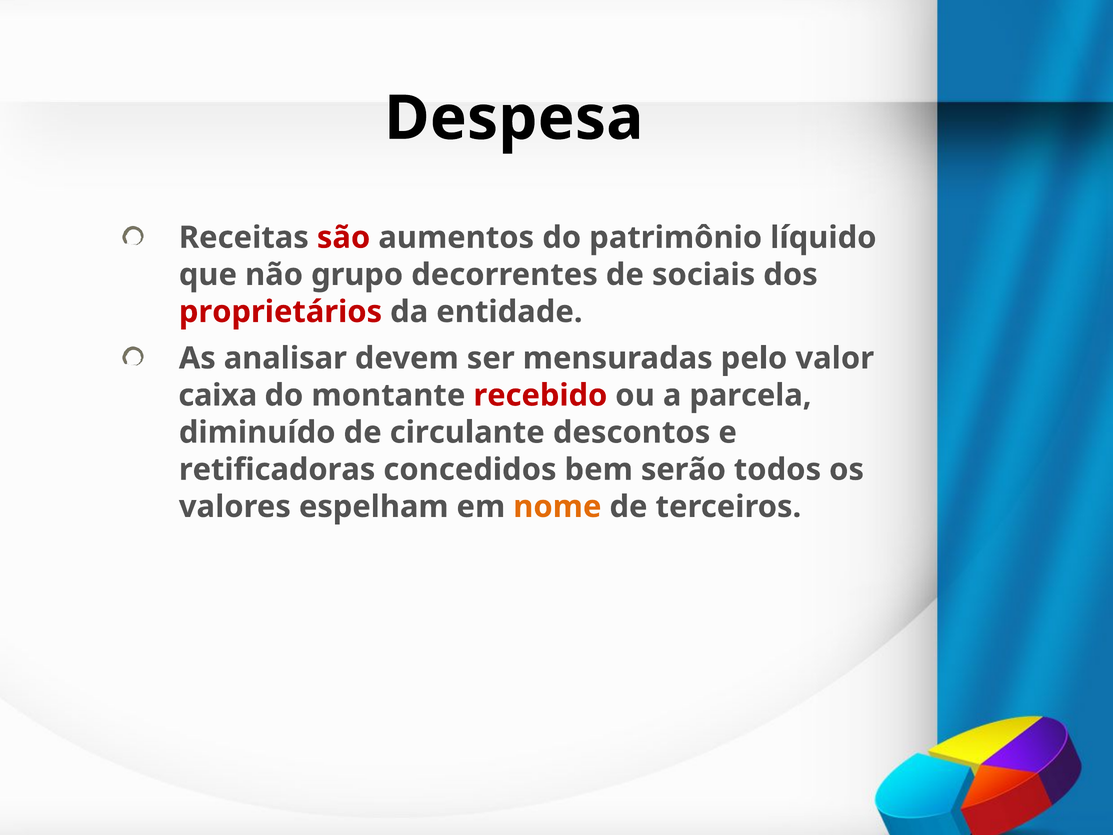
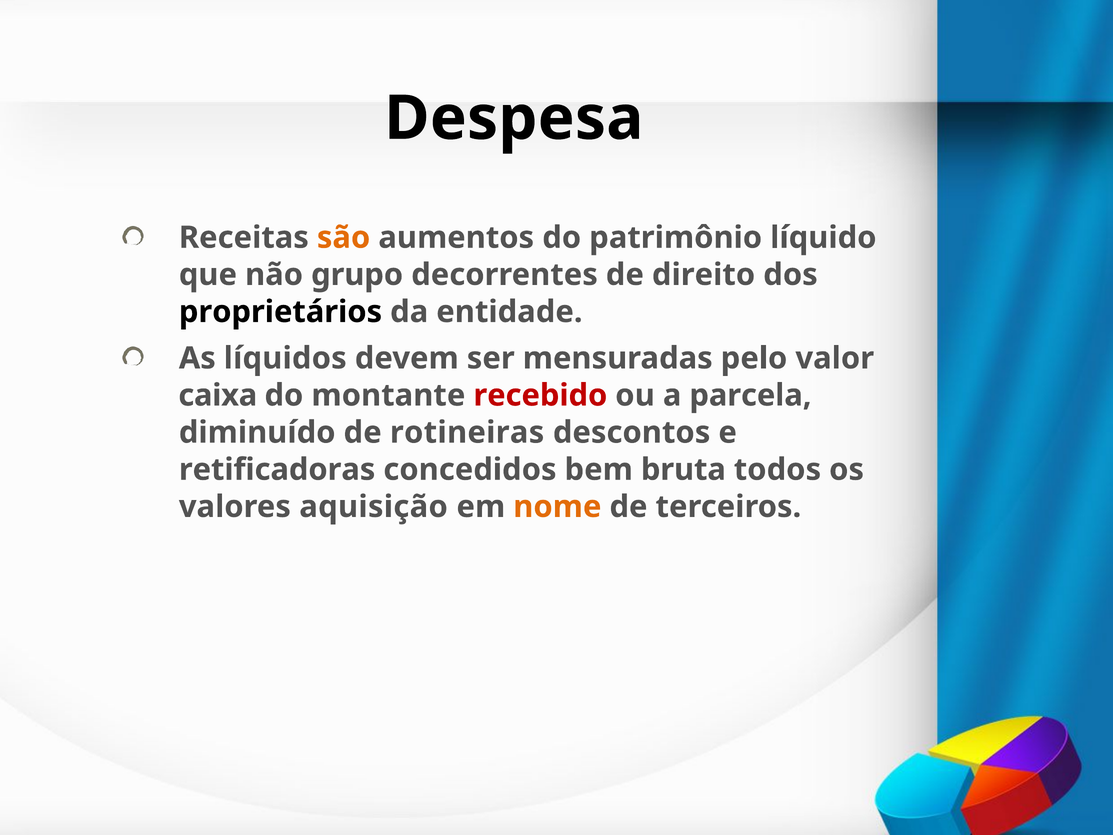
são colour: red -> orange (344, 237)
sociais: sociais -> direito (704, 275)
proprietários colour: red -> black (280, 312)
analisar: analisar -> líquidos (285, 358)
circulante: circulante -> rotineiras (467, 432)
serão: serão -> bruta (683, 469)
espelham: espelham -> aquisição (374, 507)
